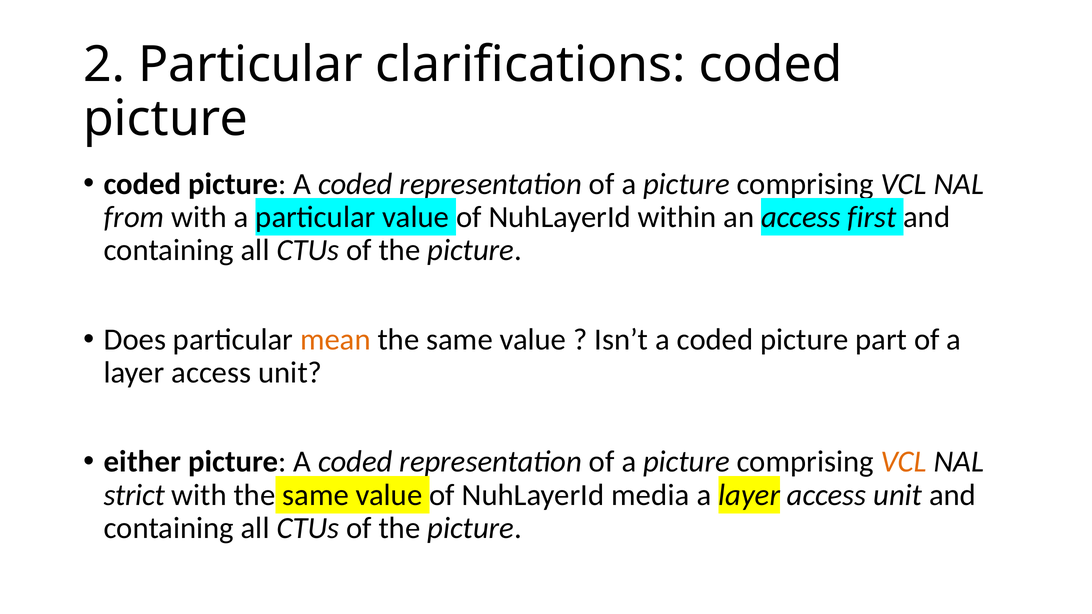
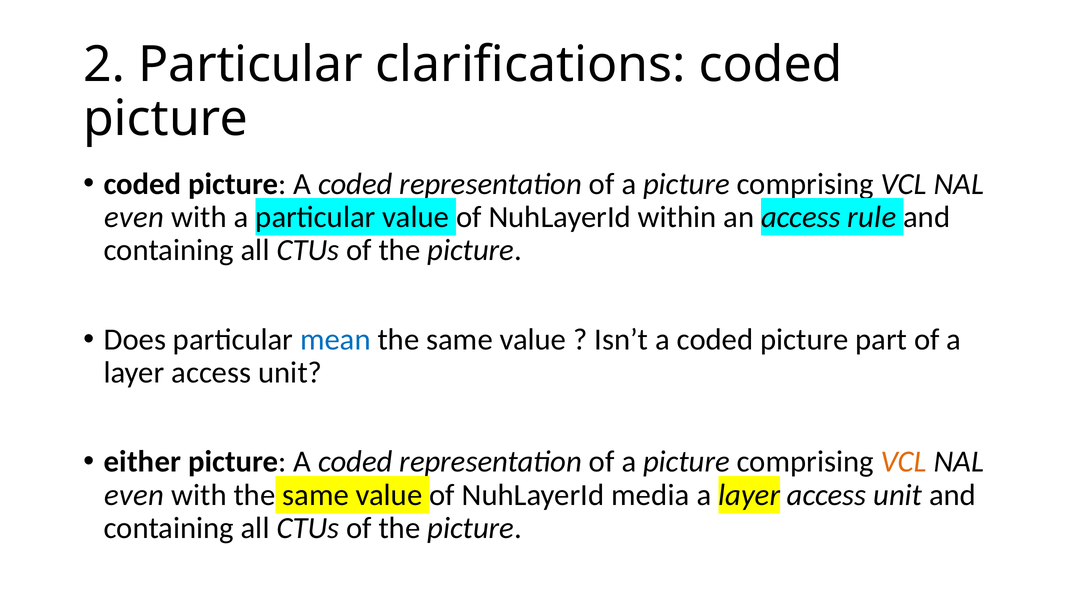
from: from -> even (134, 217)
first: first -> rule (872, 217)
mean colour: orange -> blue (335, 340)
strict: strict -> even (134, 495)
